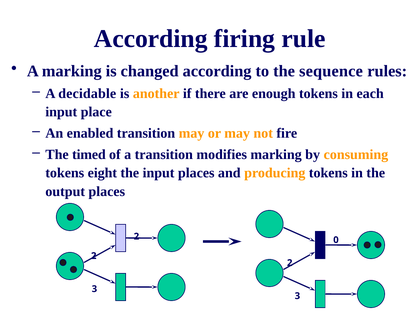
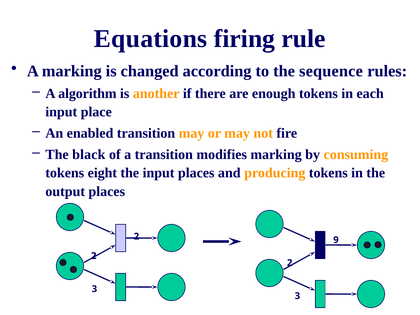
According: According -> Equations (151, 39)
decidable: decidable -> algorithm (87, 94)
timed: timed -> black (89, 155)
0: 0 -> 9 (336, 240)
